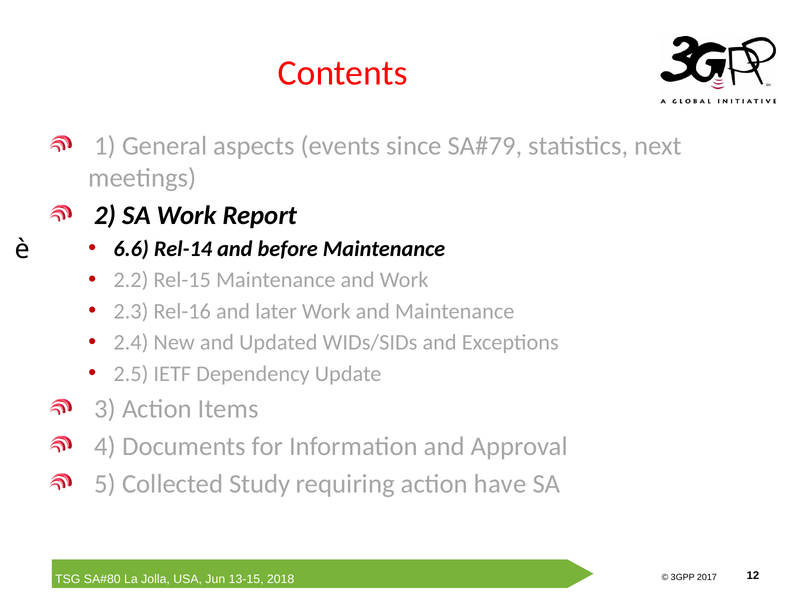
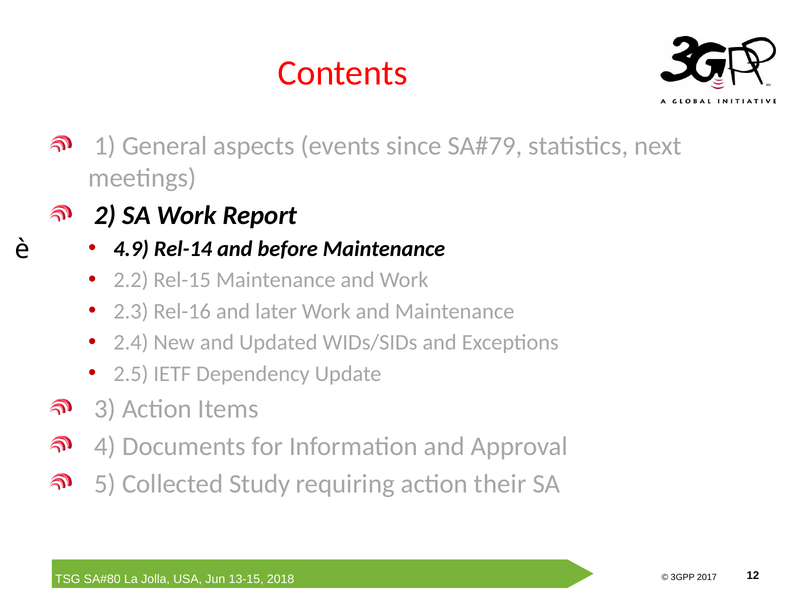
6.6: 6.6 -> 4.9 (131, 249)
have: have -> their (500, 484)
